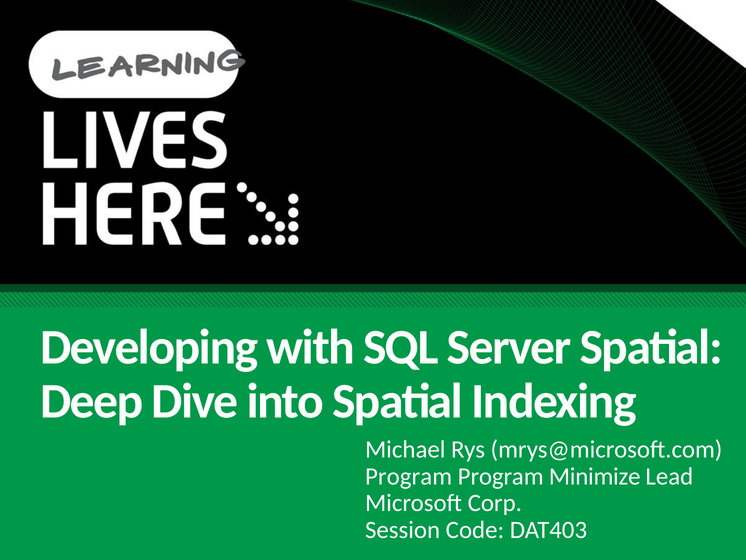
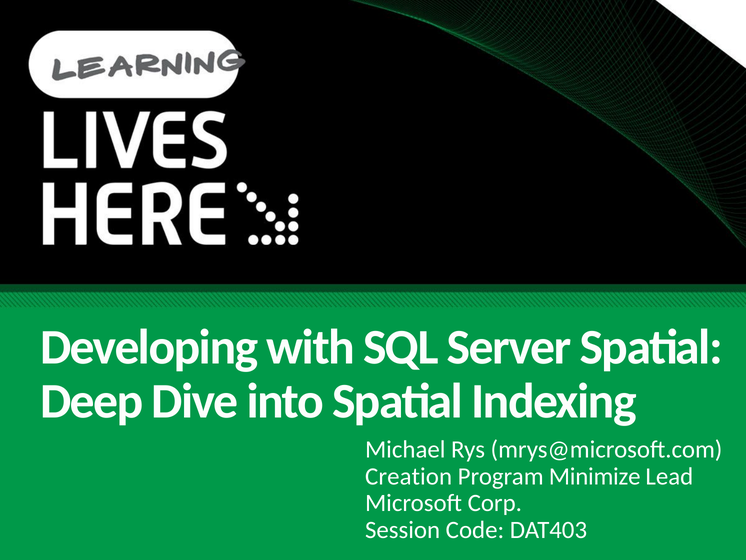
Program: Program -> Creation (409, 476)
